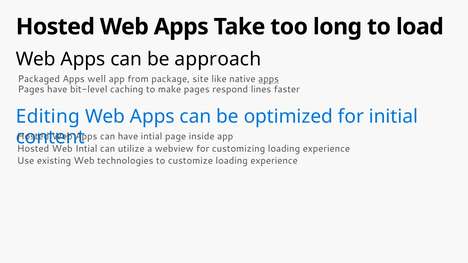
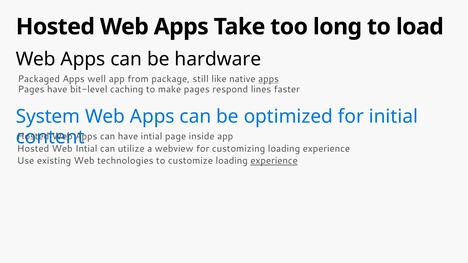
approach: approach -> hardware (218, 59)
site: site -> still (201, 79)
Editing: Editing -> System (48, 117)
experience underline: none -> present (274, 161)
